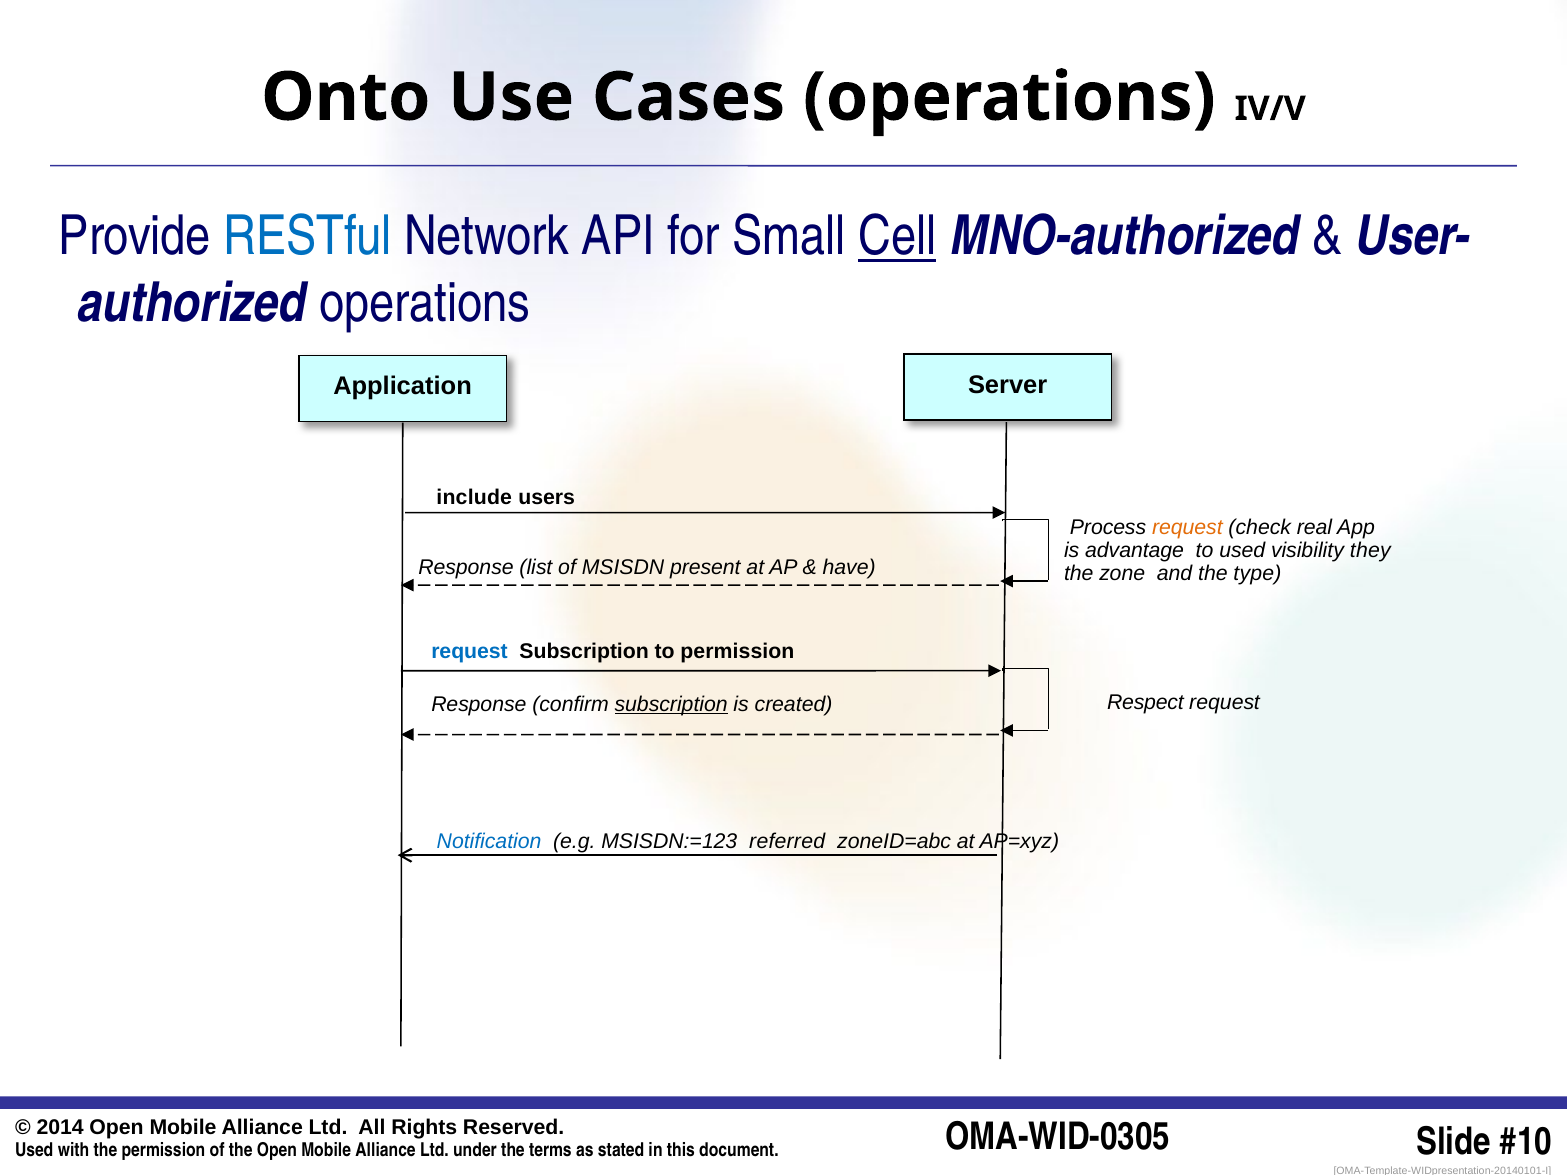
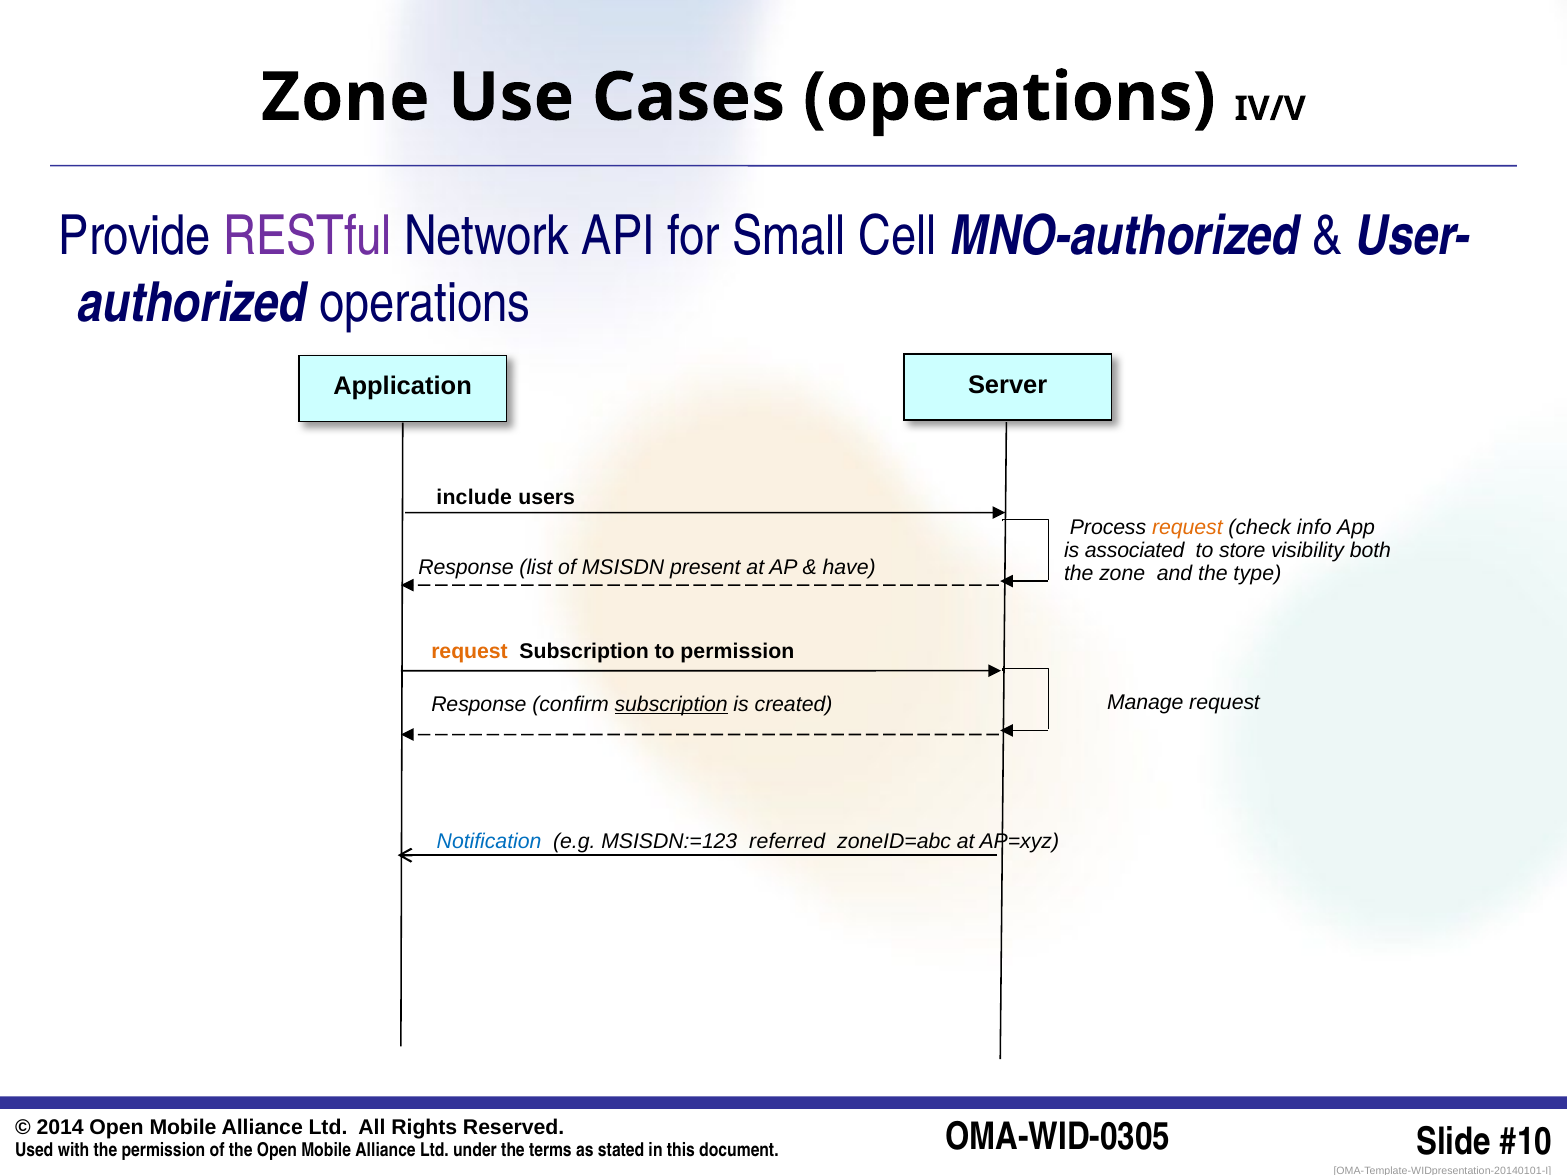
Onto: Onto -> Zone (345, 97)
RESTful colour: blue -> purple (308, 237)
Cell underline: present -> none (897, 237)
real: real -> info (1314, 528)
advantage: advantage -> associated (1135, 551)
to used: used -> store (1242, 551)
they: they -> both (1370, 551)
request colour: blue -> orange (469, 651)
Respect: Respect -> Manage (1145, 702)
